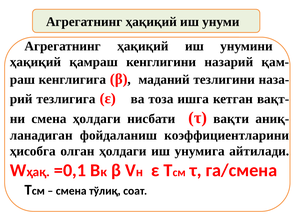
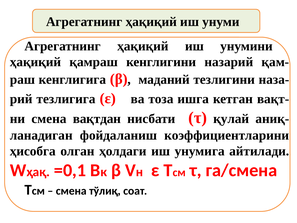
смена ҳолдаги: ҳолдаги -> вақтдан (97, 119)
вақти: вақти -> қулай (231, 119)
